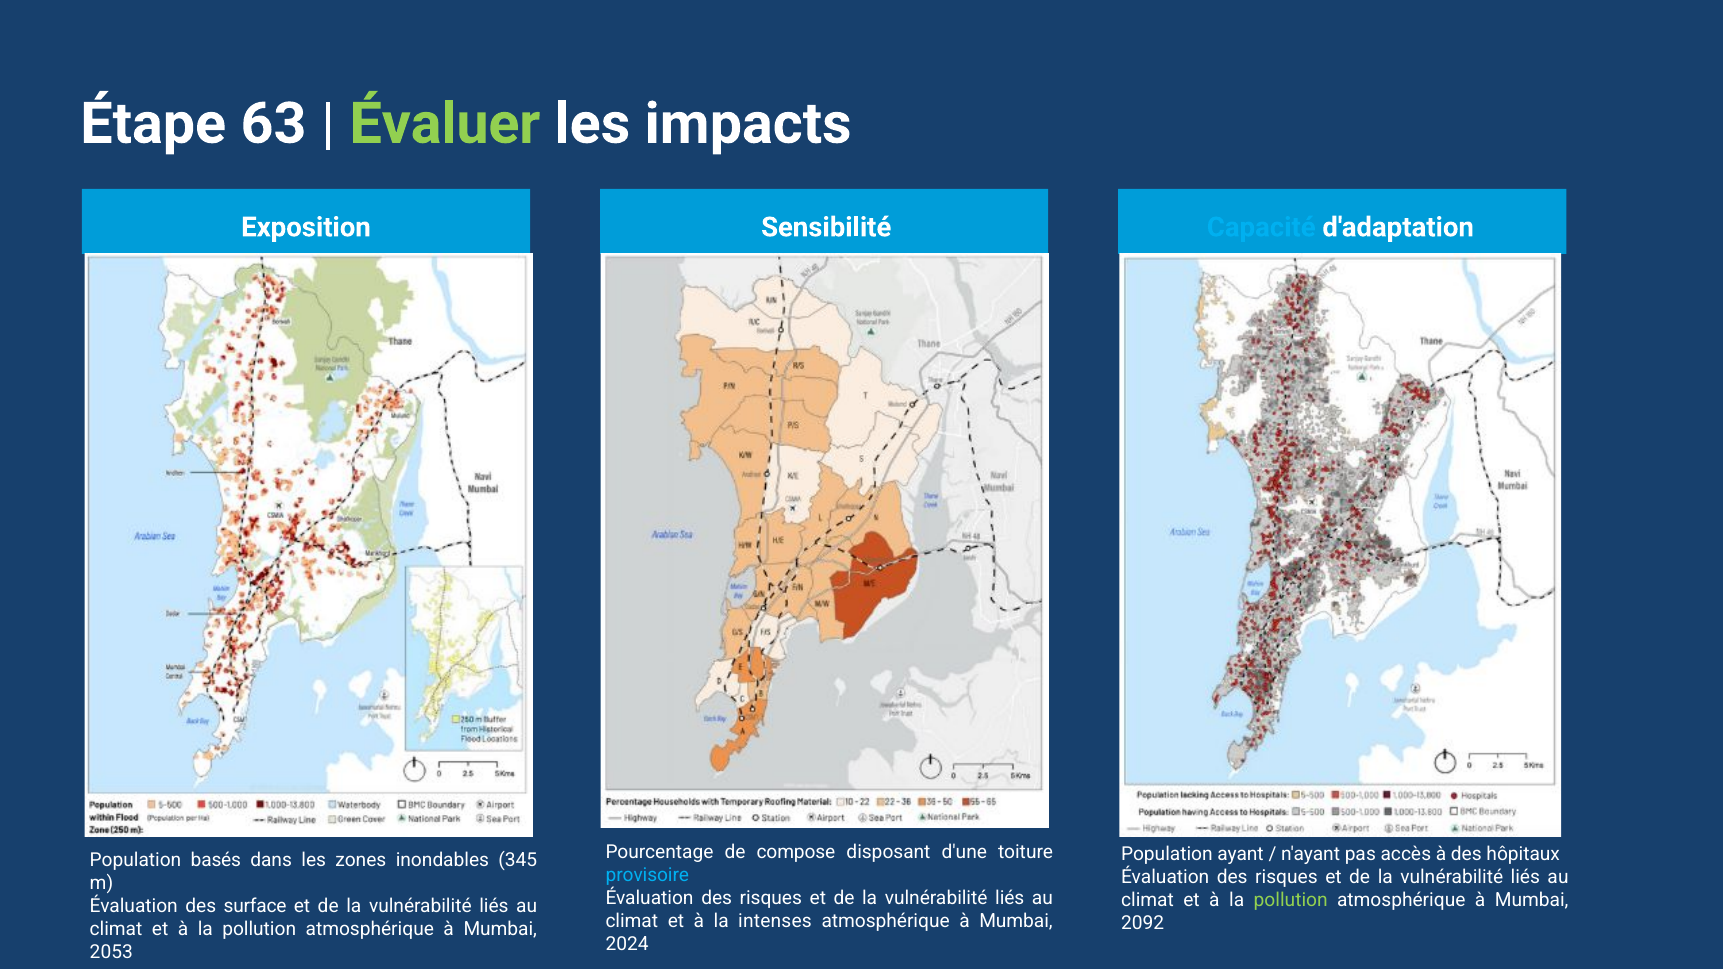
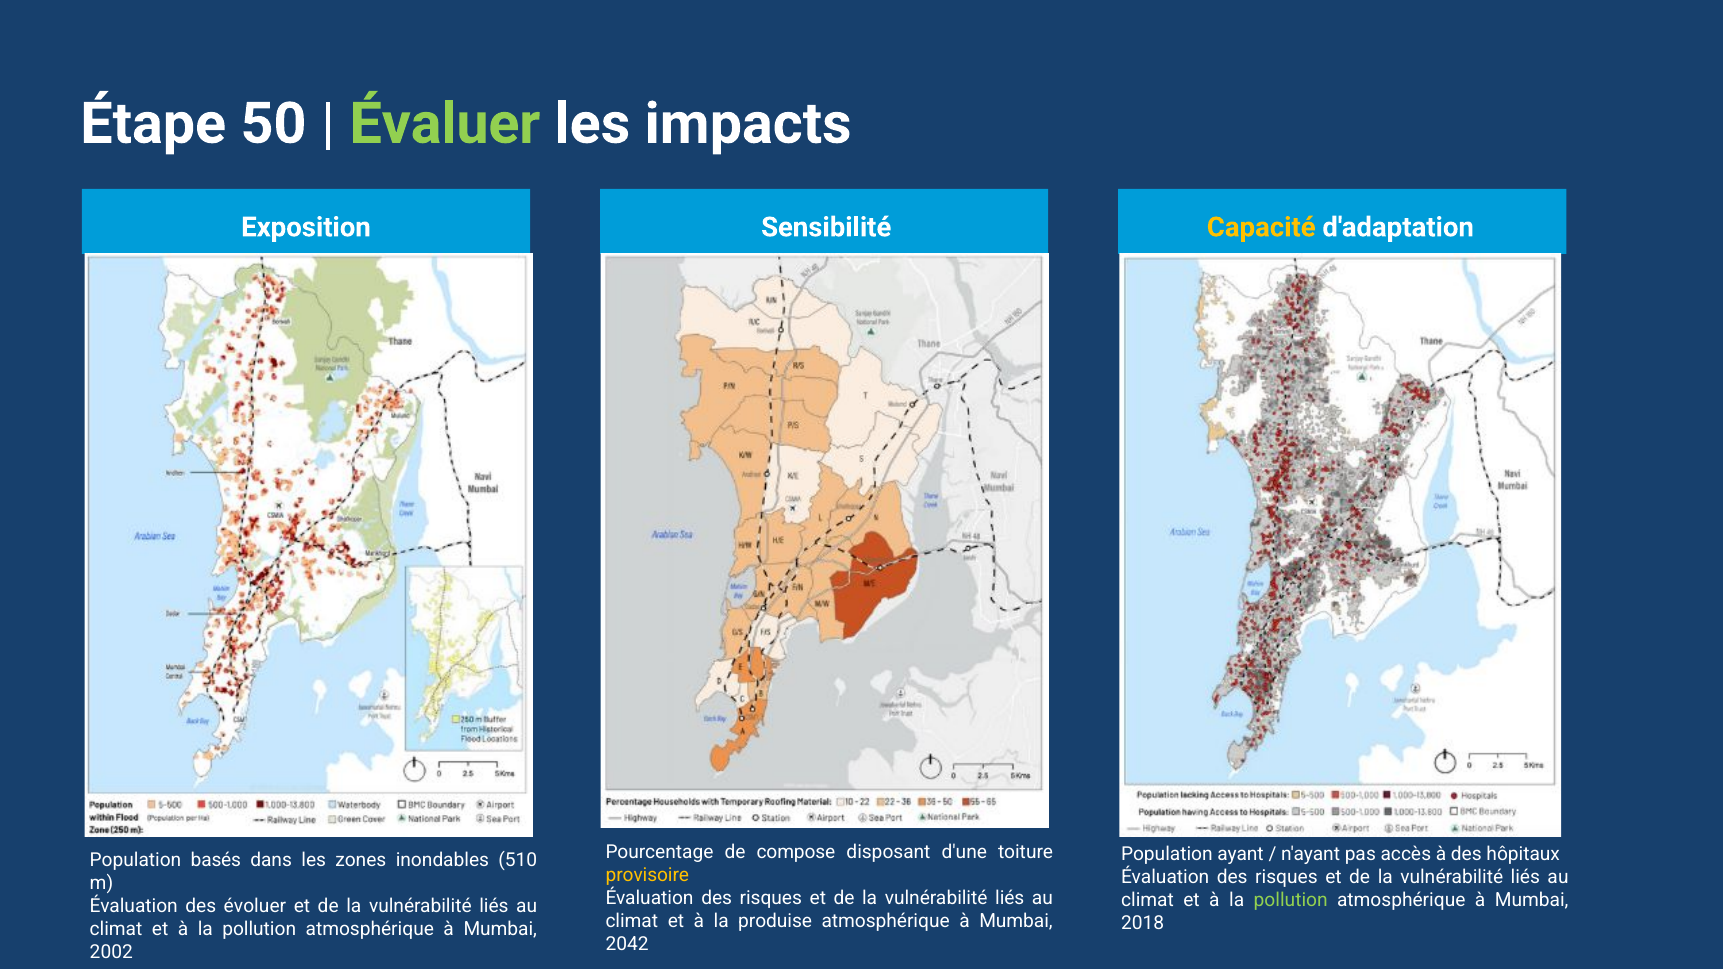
63: 63 -> 50 (273, 124)
Capacité colour: light blue -> yellow (1261, 227)
345: 345 -> 510 (518, 860)
provisoire colour: light blue -> yellow (647, 875)
surface: surface -> évoluer (255, 906)
intenses: intenses -> produise (775, 921)
2092: 2092 -> 2018 (1143, 923)
2024: 2024 -> 2042 (627, 944)
2053: 2053 -> 2002 (111, 952)
